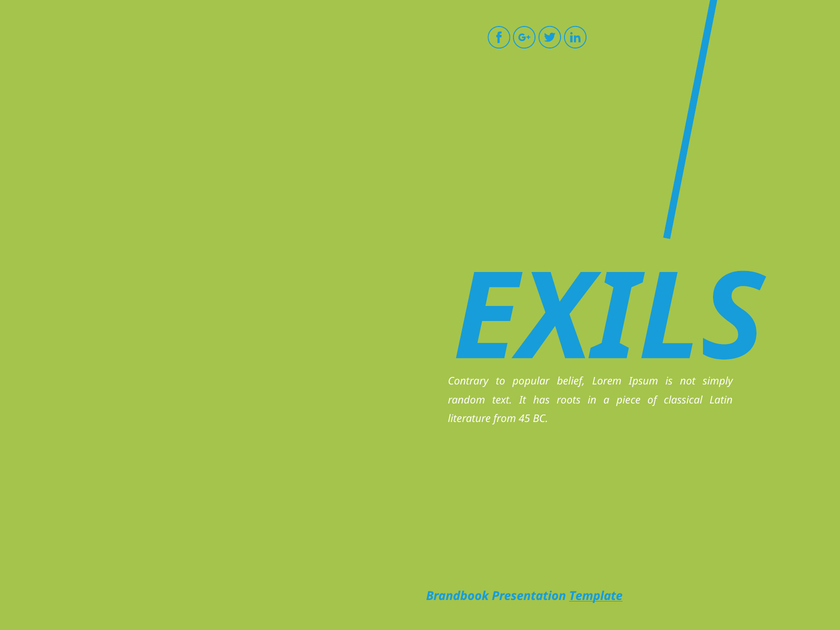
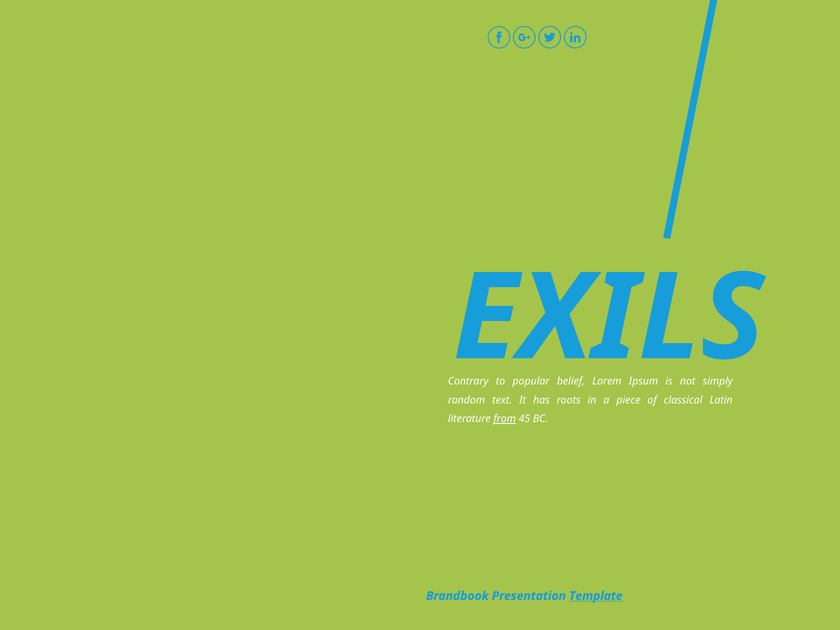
from underline: none -> present (505, 419)
